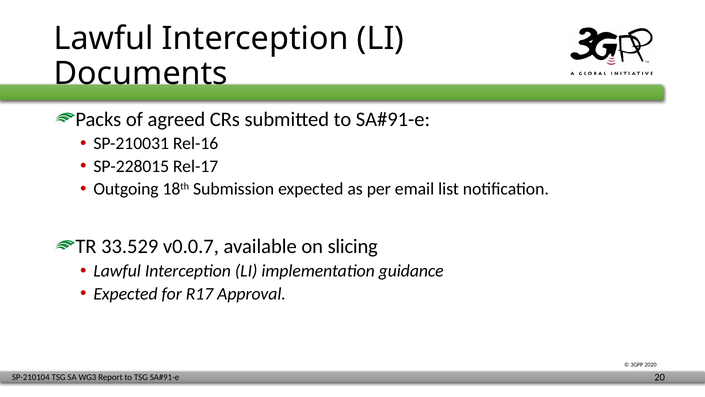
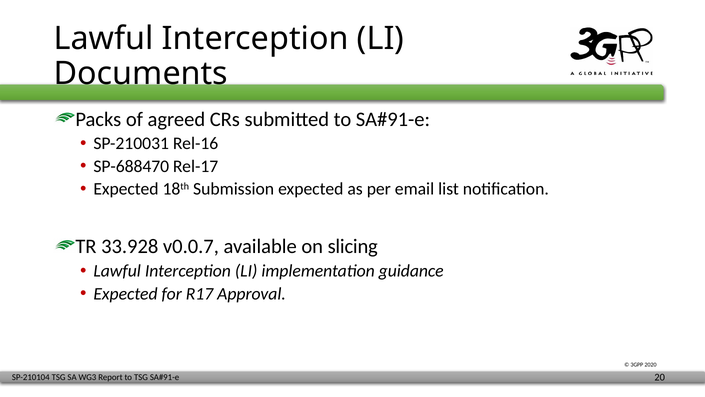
SP-228015: SP-228015 -> SP-688470 (131, 166)
Outgoing: Outgoing -> Expected (126, 189)
33.529: 33.529 -> 33.928 (130, 246)
